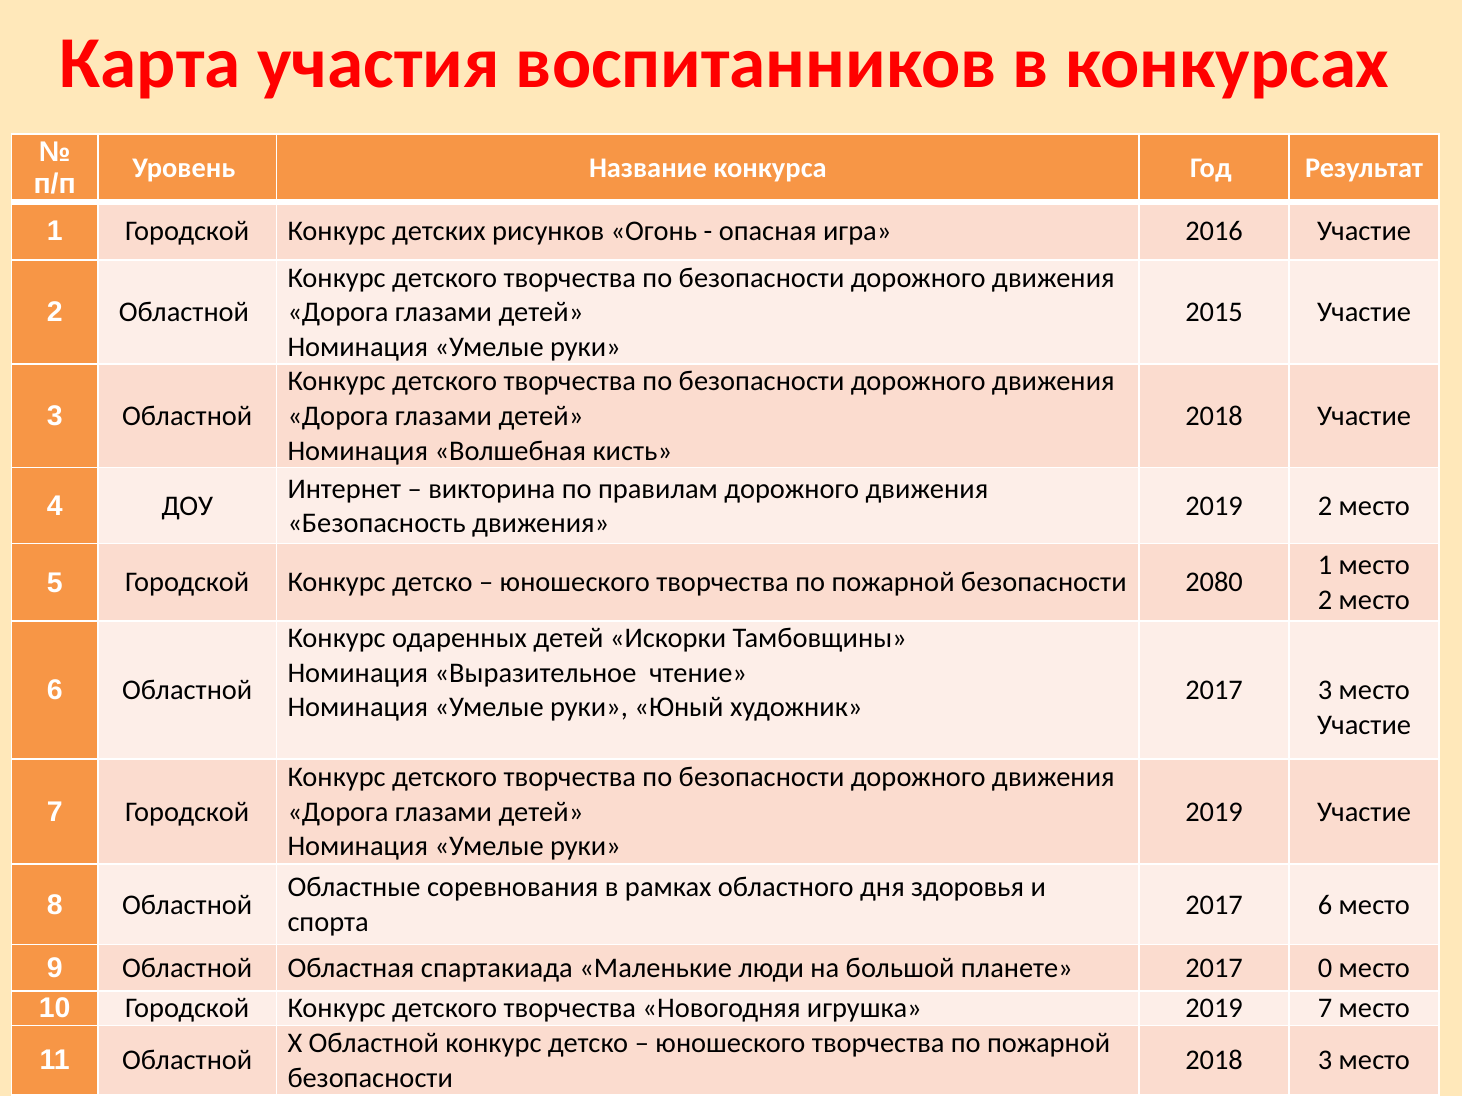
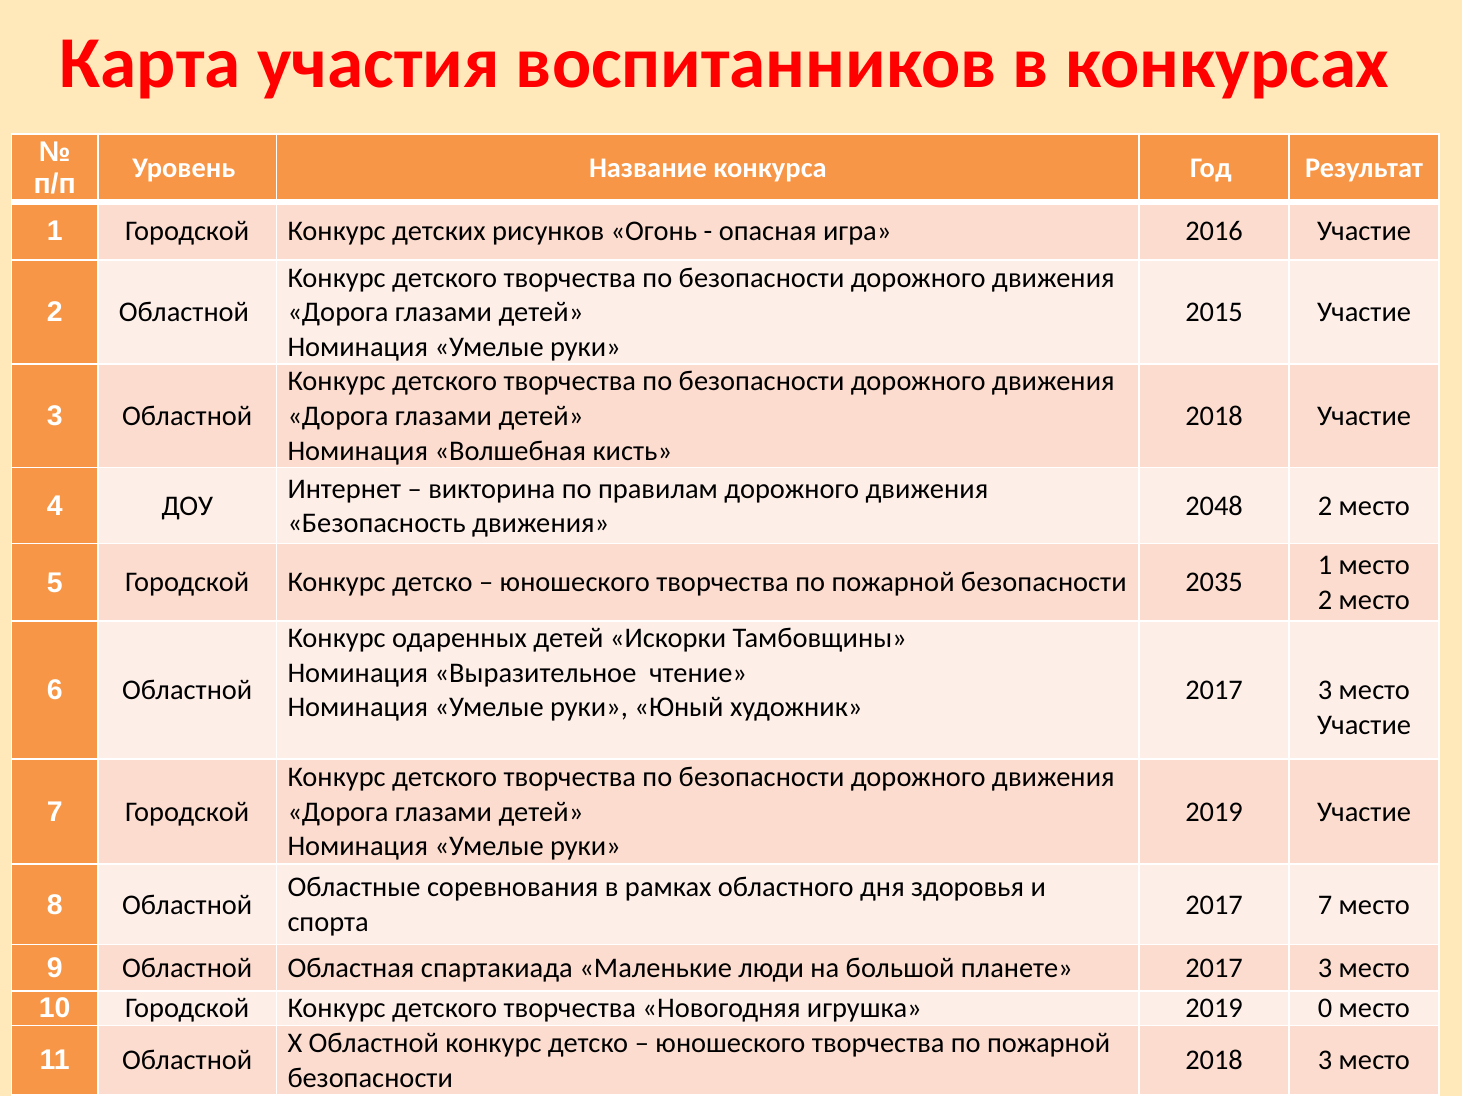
2019: 2019 -> 2048 (1214, 506)
2080: 2080 -> 2035 (1214, 583)
2017 6: 6 -> 7 (1325, 905)
планете 2017 0: 0 -> 3 (1325, 969)
2019 7: 7 -> 0 (1325, 1009)
